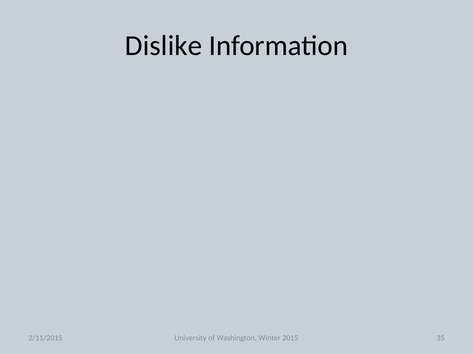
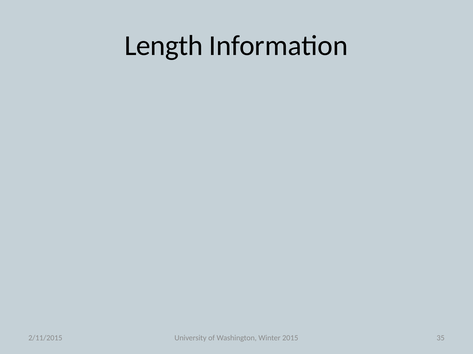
Dislike: Dislike -> Length (164, 46)
